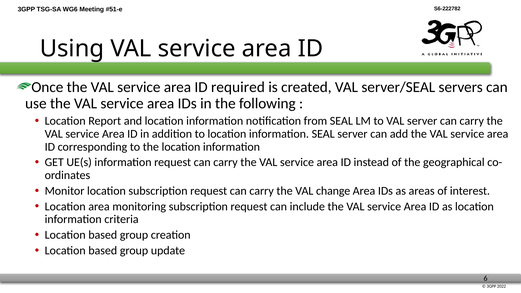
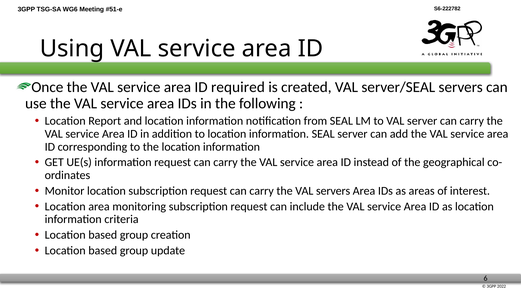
VAL change: change -> servers (333, 191)
